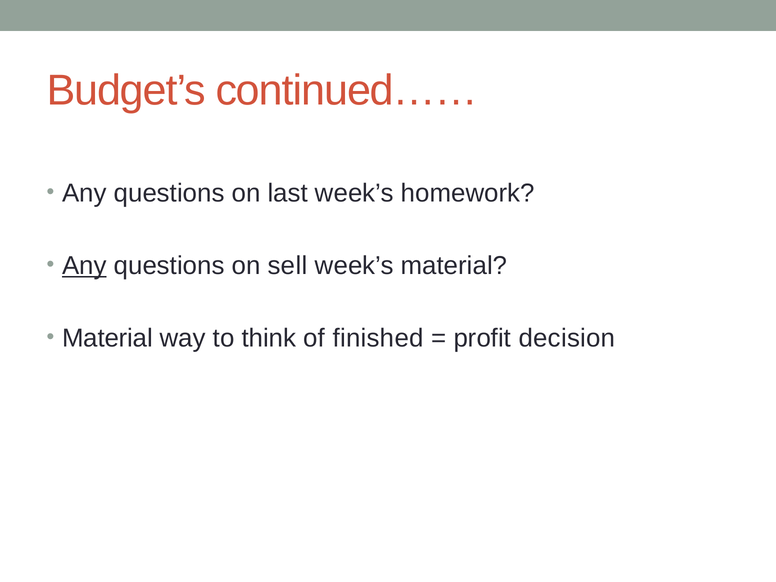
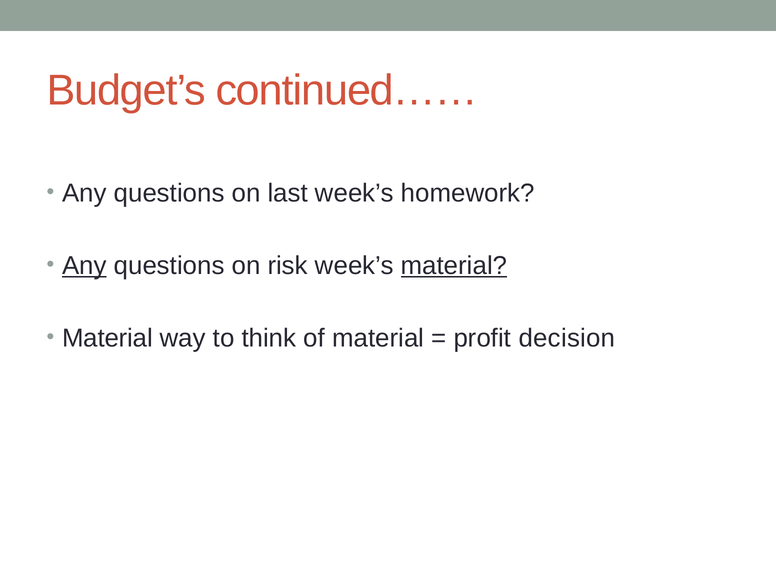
sell: sell -> risk (288, 266)
material underline: none -> present (454, 266)
of finished: finished -> material (378, 338)
